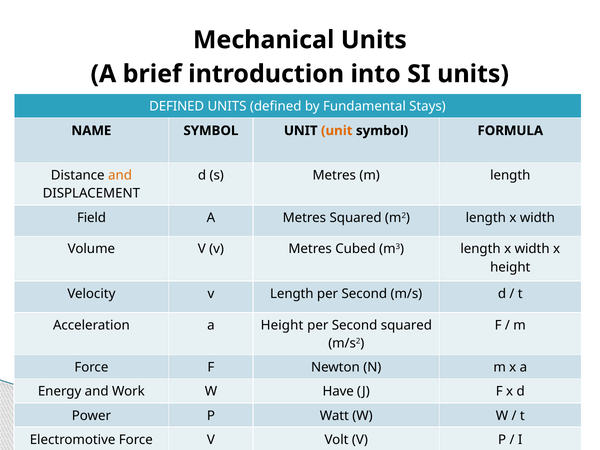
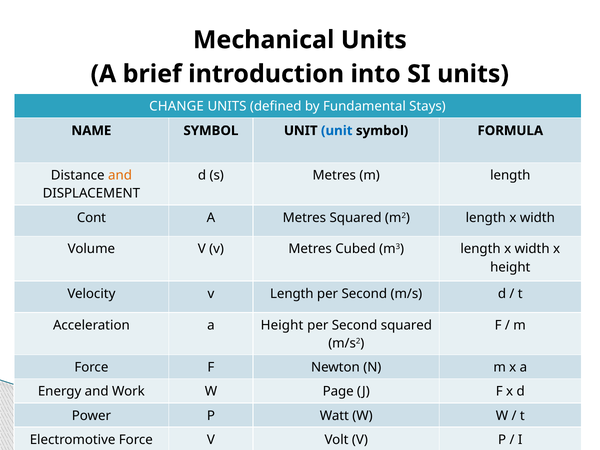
DEFINED: DEFINED -> CHANGE (177, 107)
unit colour: orange -> blue (337, 131)
Field: Field -> Cont (91, 218)
Have: Have -> Page (338, 392)
